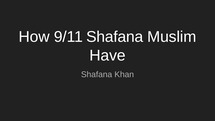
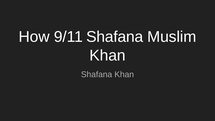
Have: Have -> Khan (108, 55)
